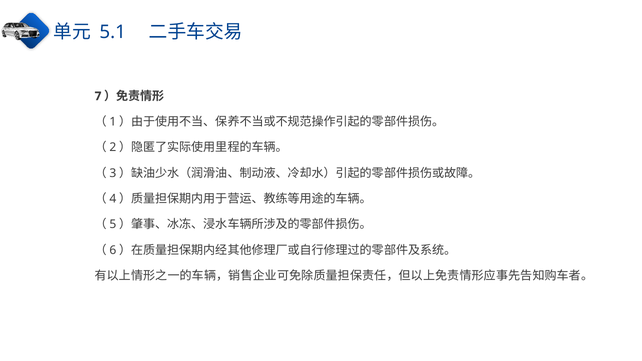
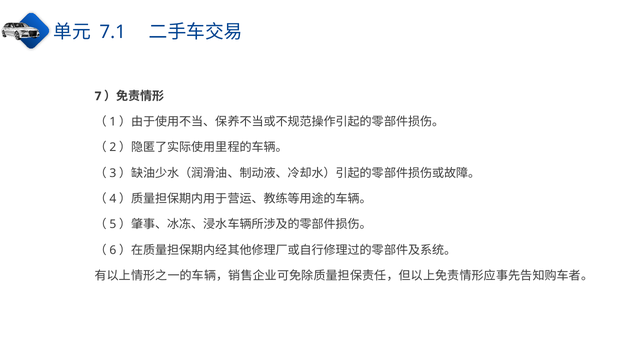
5.1: 5.1 -> 7.1 (113, 32)
